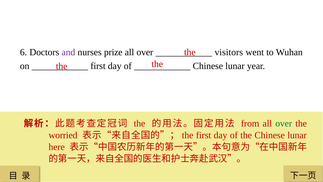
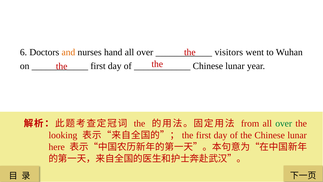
and colour: purple -> orange (68, 52)
prize: prize -> hand (113, 52)
worried: worried -> looking (63, 135)
